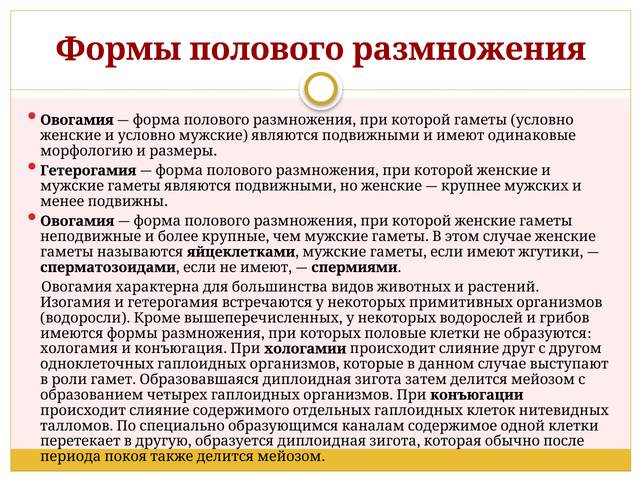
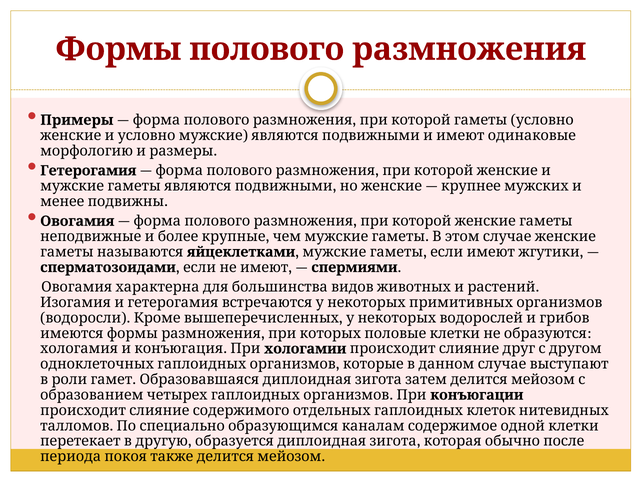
Овогамия: Овогамия -> Примеры (77, 120)
